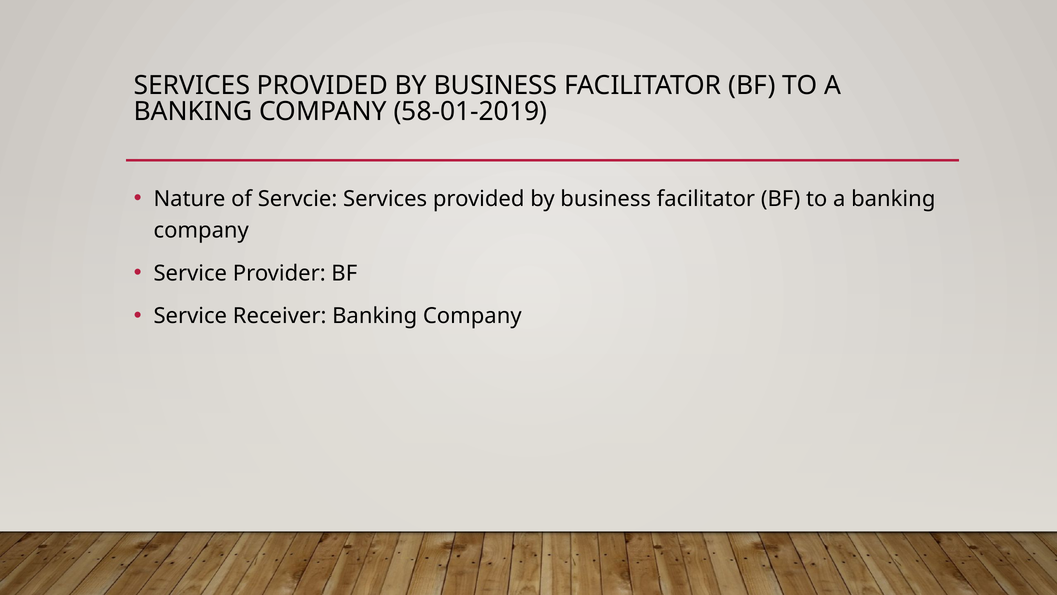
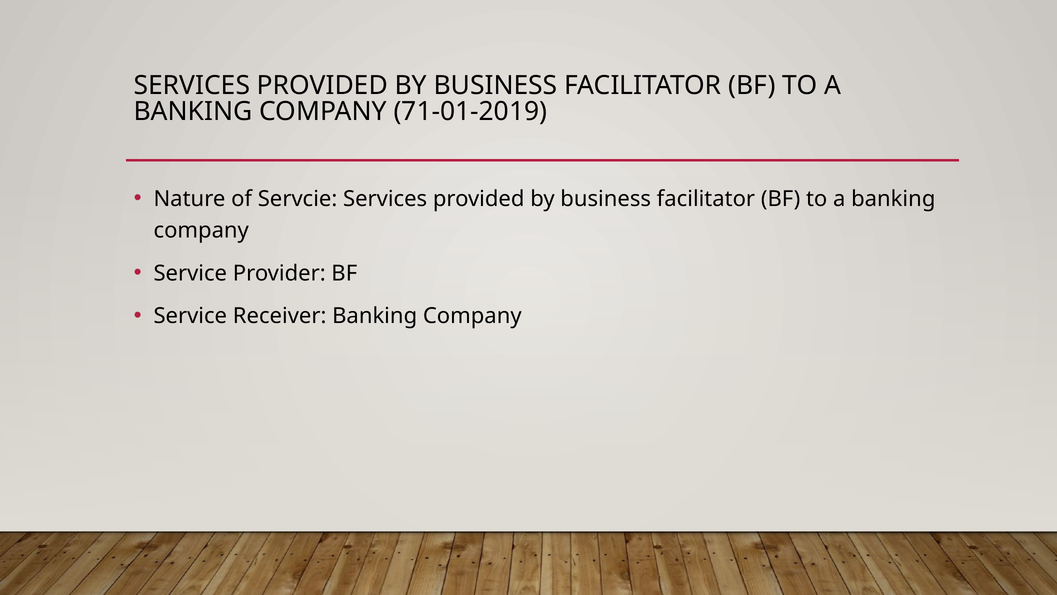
58-01-2019: 58-01-2019 -> 71-01-2019 (470, 111)
